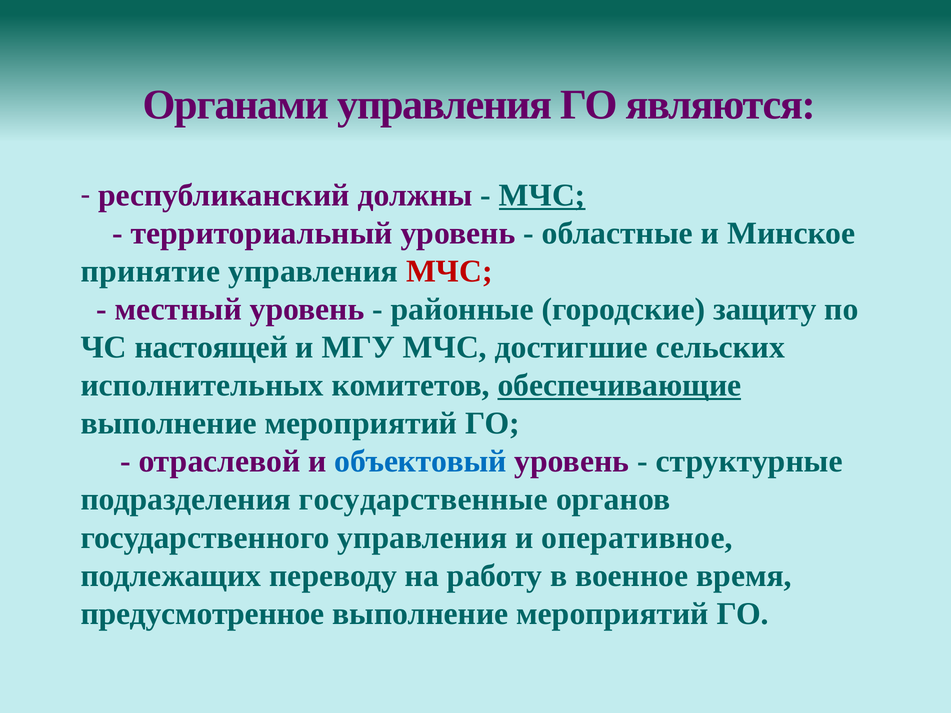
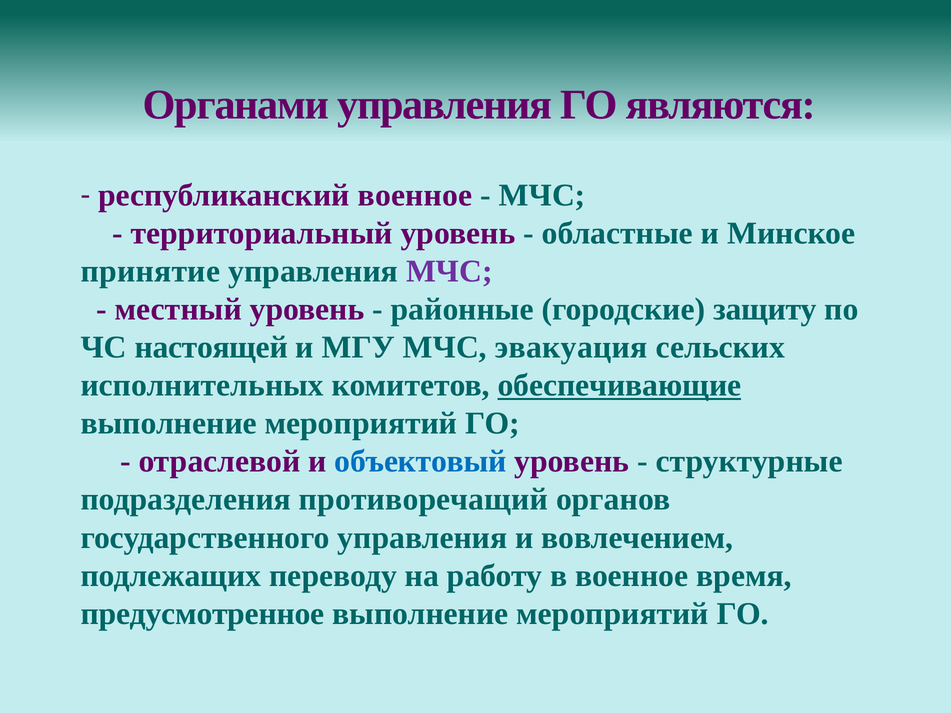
республиканский должны: должны -> военное (415, 195)
МЧС underline: present -> none (542, 195)
МЧС colour: red -> purple (449, 271)
достигшие: достигшие -> эвакуация (571, 348)
государственные: государственные -> противоречащий (423, 500)
оперативное: оперативное -> вовлечением (637, 538)
